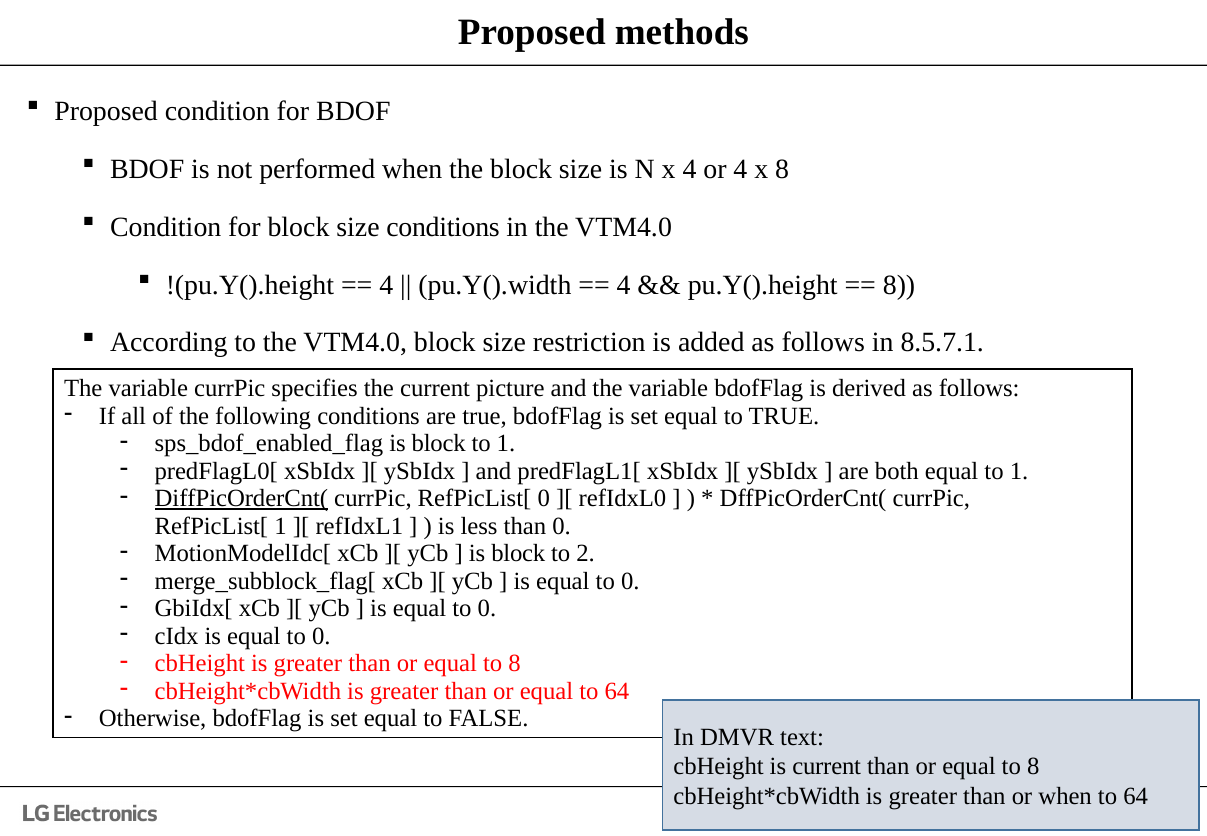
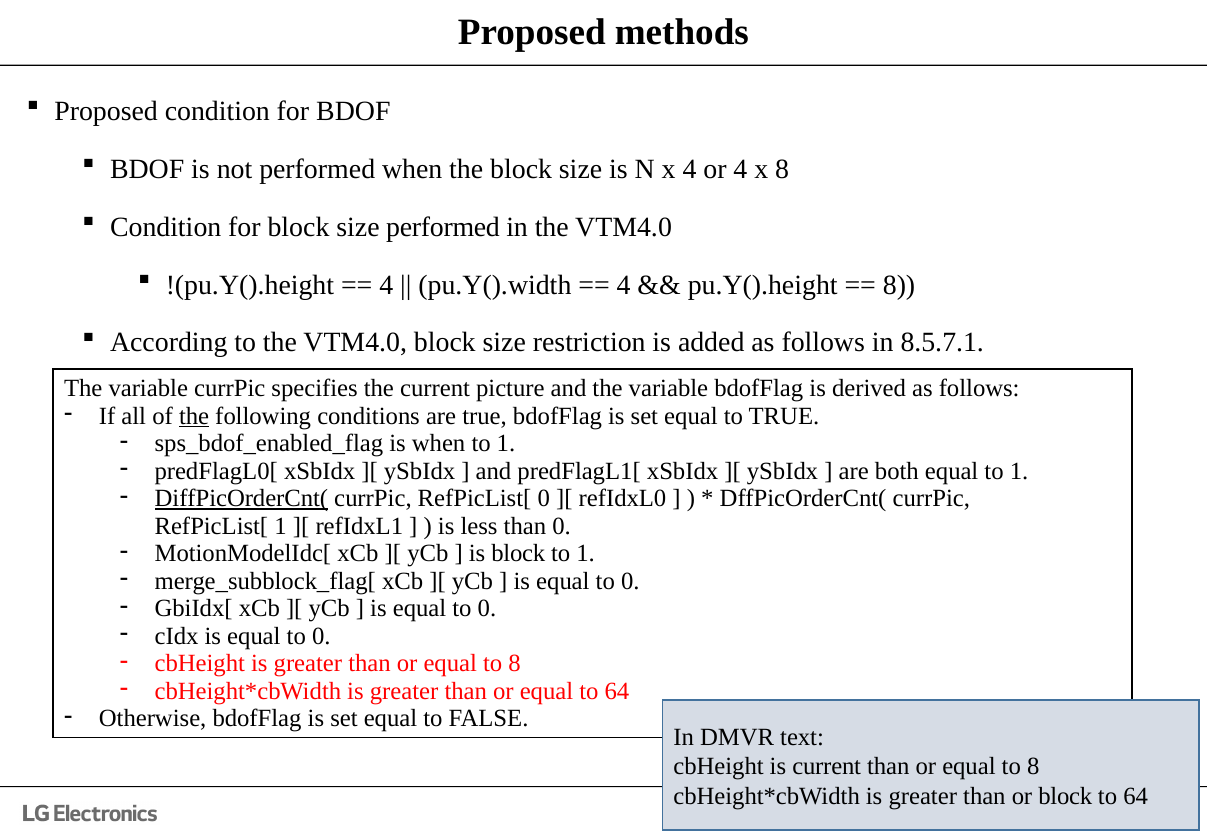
size conditions: conditions -> performed (443, 227)
the underline: none -> present (194, 416)
block: block -> when (439, 443)
2: 2 -> 1 (586, 553)
or when: when -> block (1065, 796)
